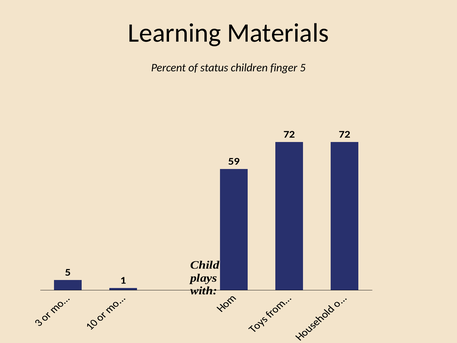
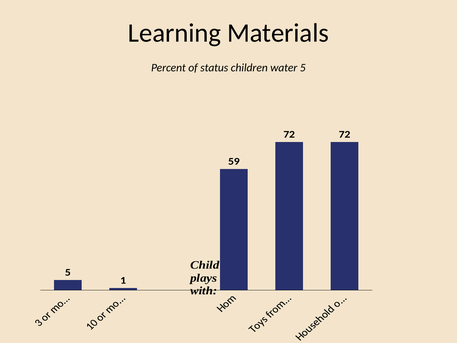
finger: finger -> water (284, 68)
